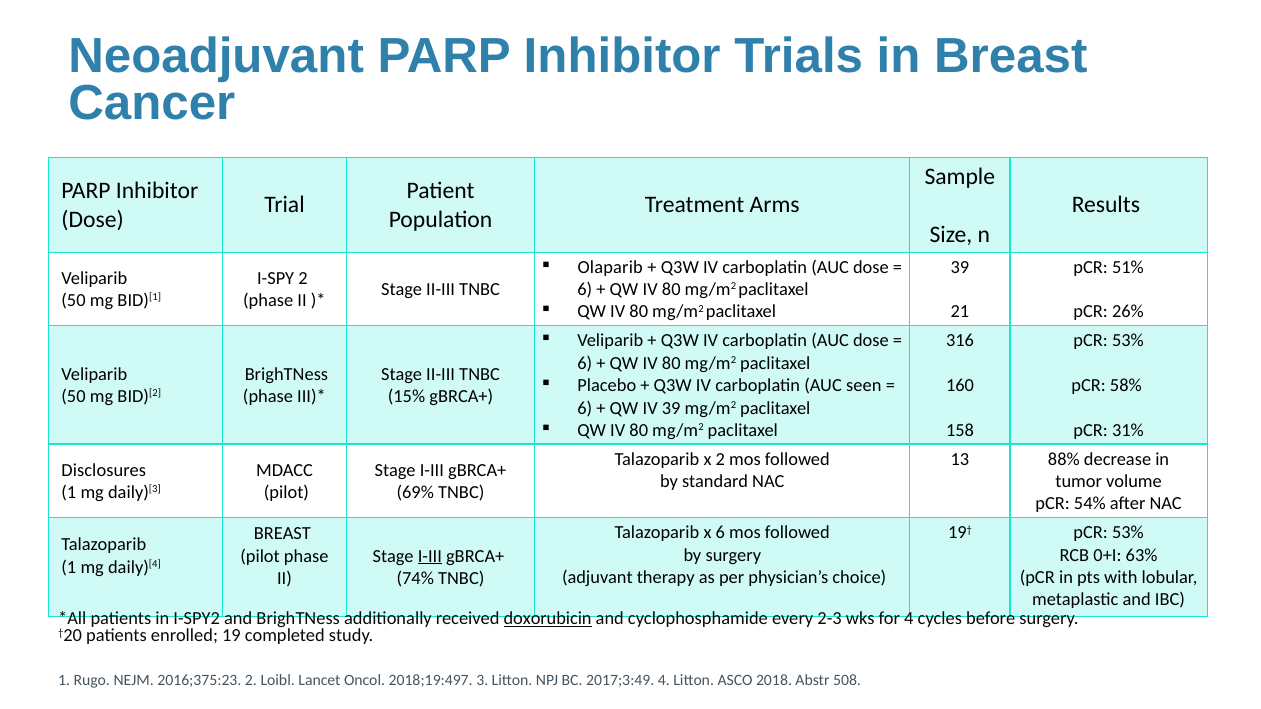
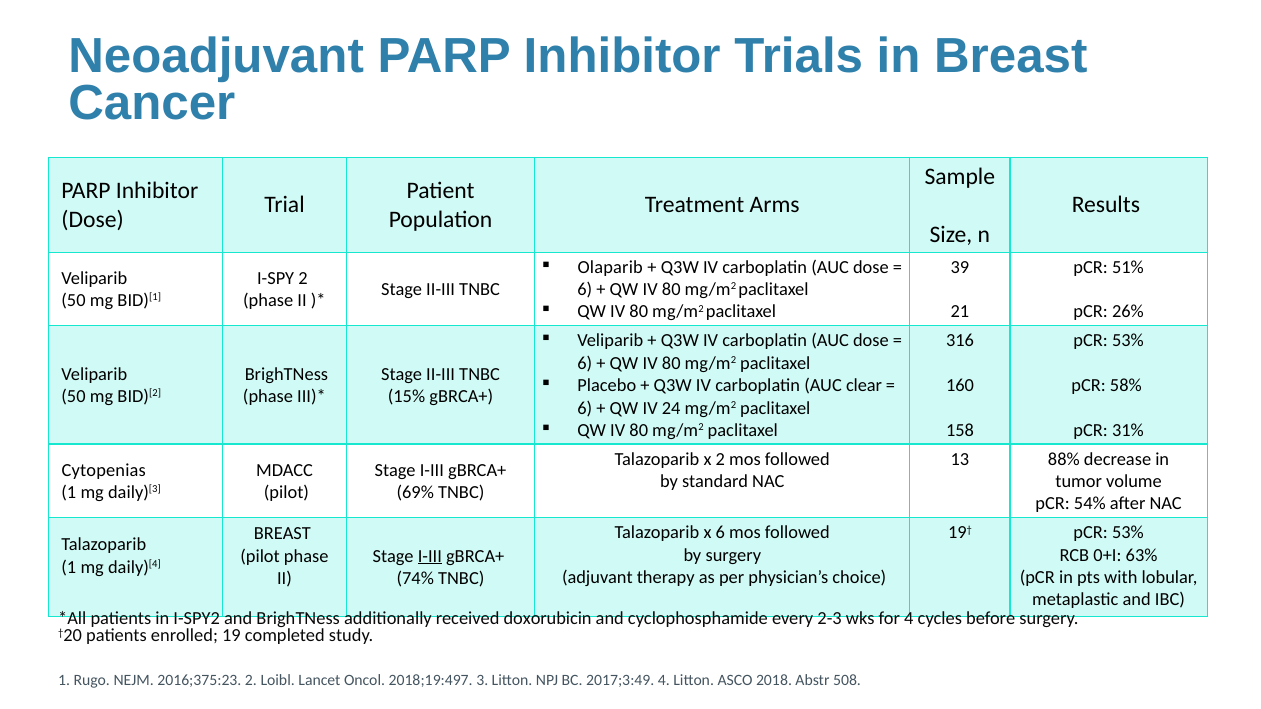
seen: seen -> clear (864, 386)
IV 39: 39 -> 24 (671, 408)
Disclosures: Disclosures -> Cytopenias (104, 470)
doxorubicin underline: present -> none (548, 619)
